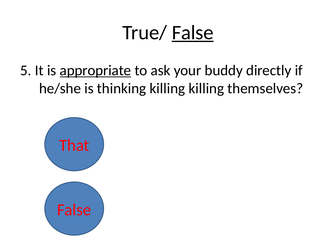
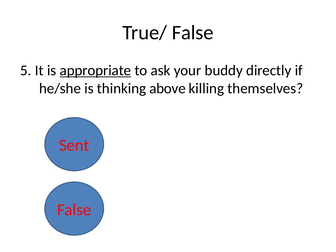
False underline: present -> none (193, 33)
thinking killing: killing -> above (168, 88)
That: That -> Sent (74, 145)
